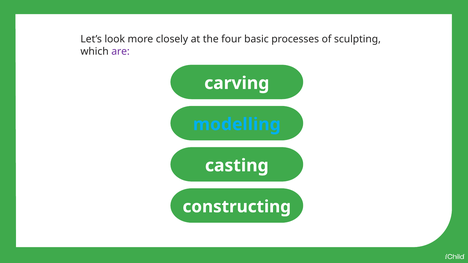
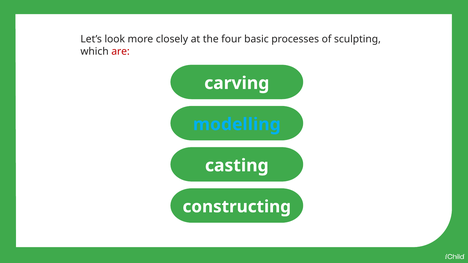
are colour: purple -> red (121, 51)
